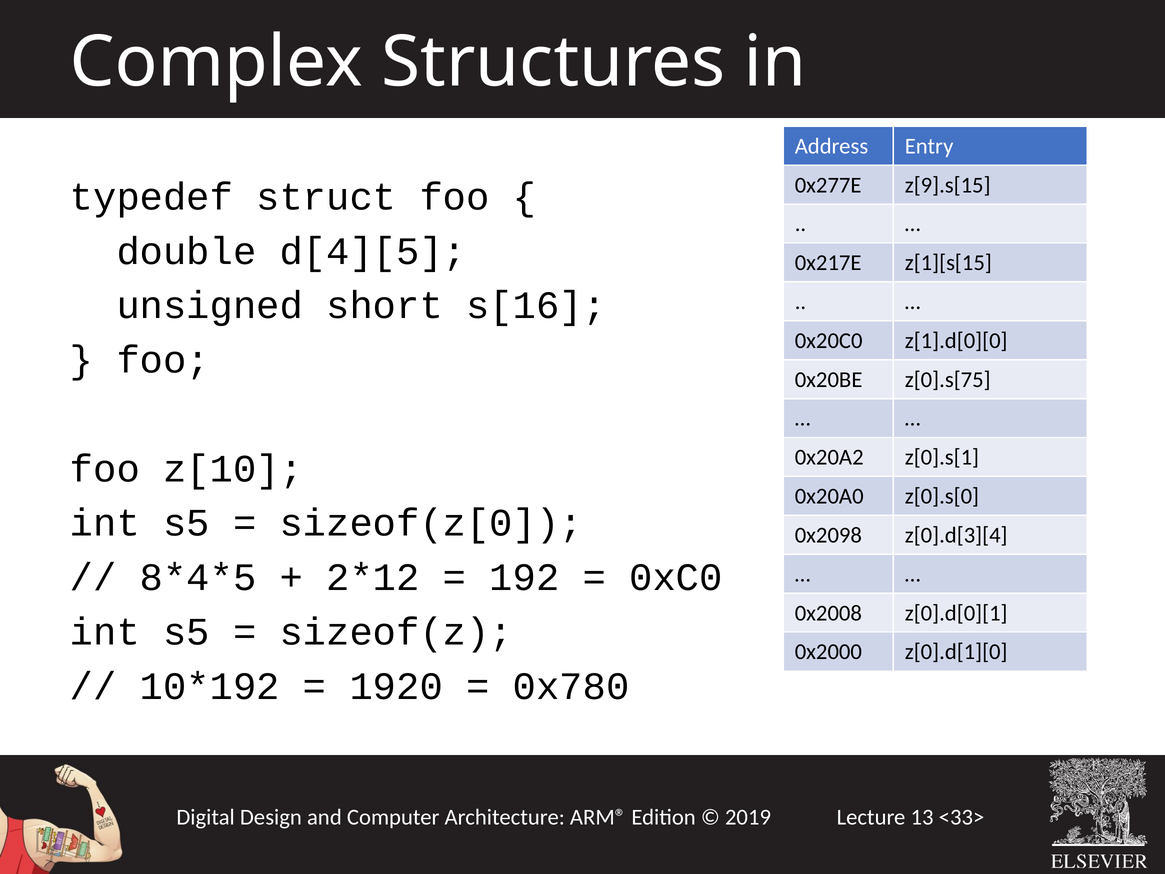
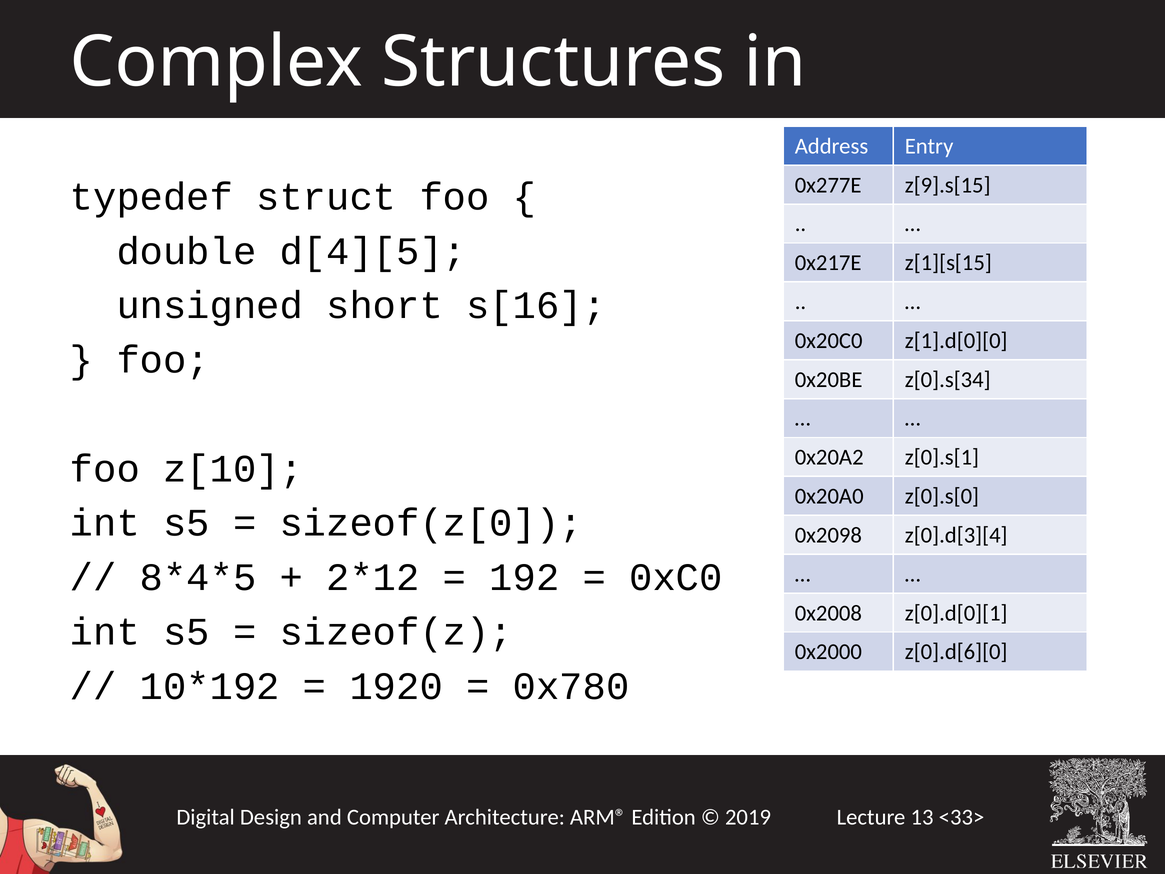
z[0].s[75: z[0].s[75 -> z[0].s[34 (948, 379)
z[0].d[1][0: z[0].d[1][0 -> z[0].d[6][0 (956, 652)
